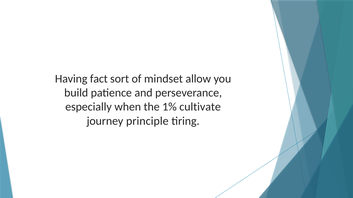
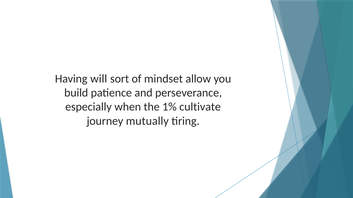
fact: fact -> will (99, 79)
principle: principle -> mutually (147, 121)
